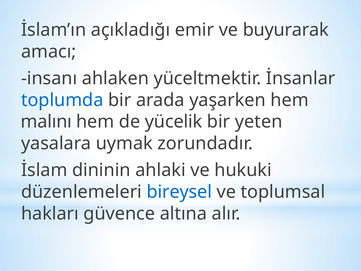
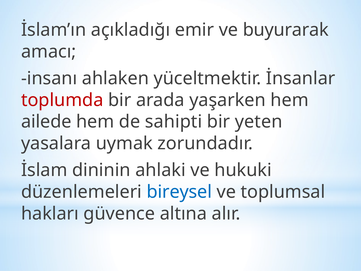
toplumda colour: blue -> red (62, 100)
malını: malını -> ailede (46, 122)
yücelik: yücelik -> sahipti (174, 122)
